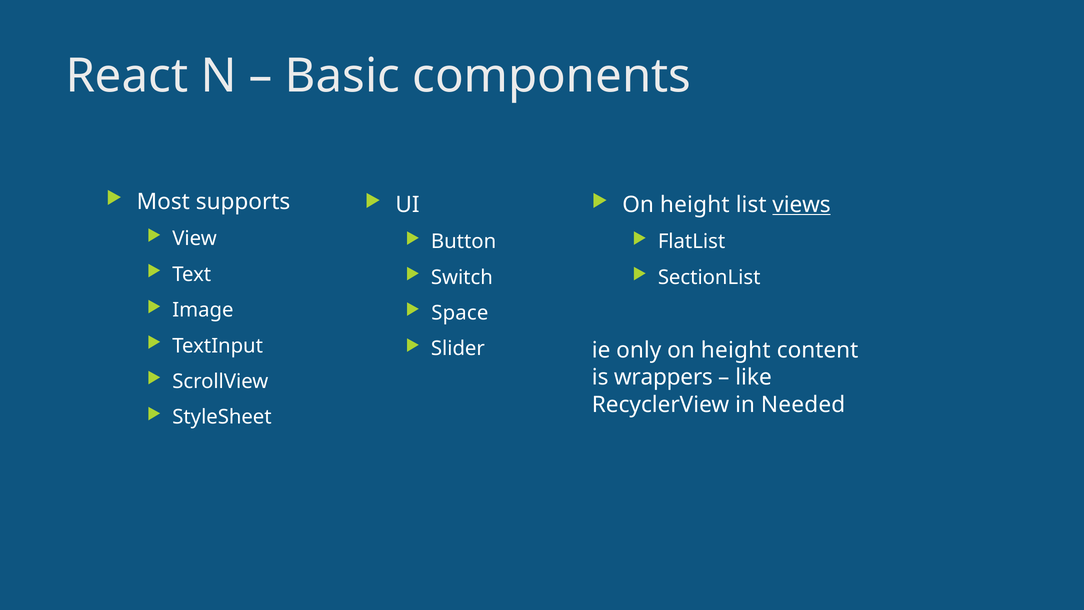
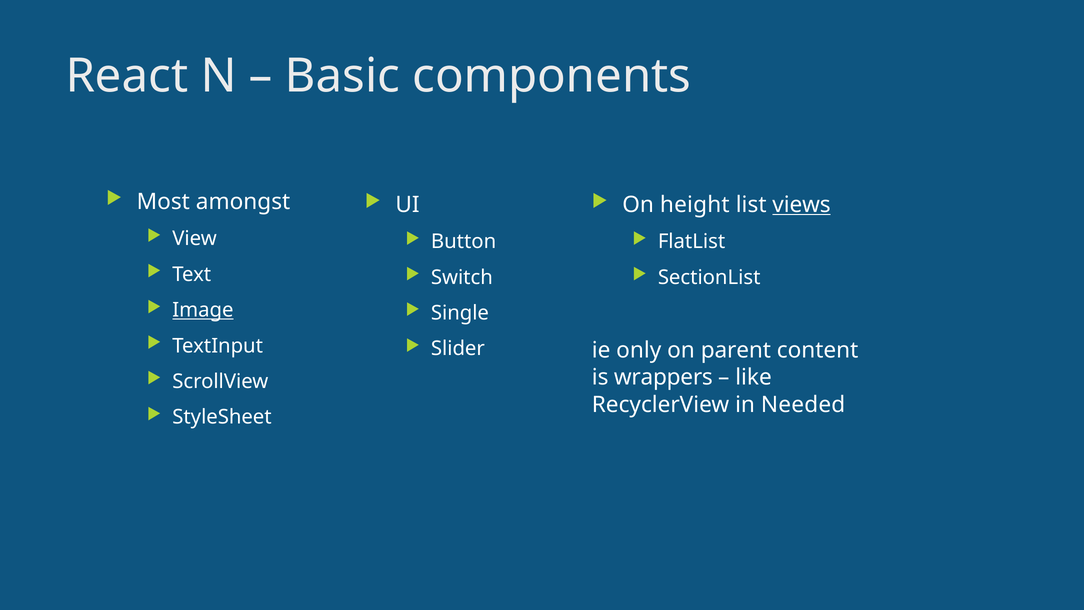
supports: supports -> amongst (243, 202)
Image underline: none -> present (203, 310)
Space: Space -> Single (460, 313)
only on height: height -> parent (736, 350)
